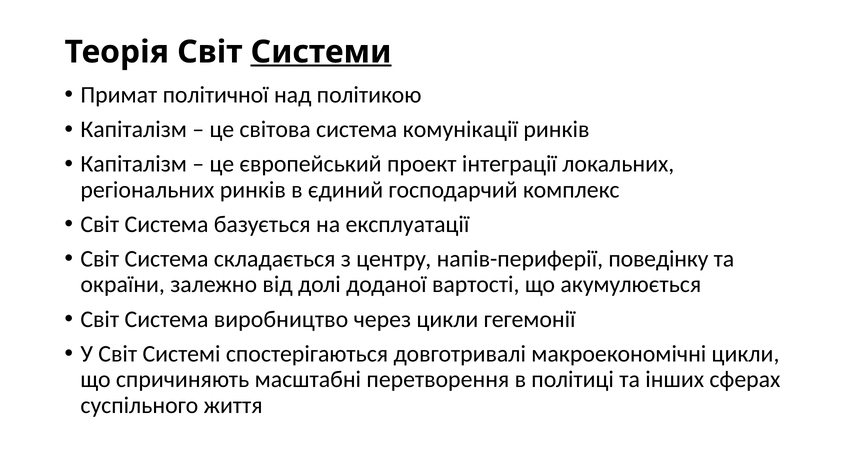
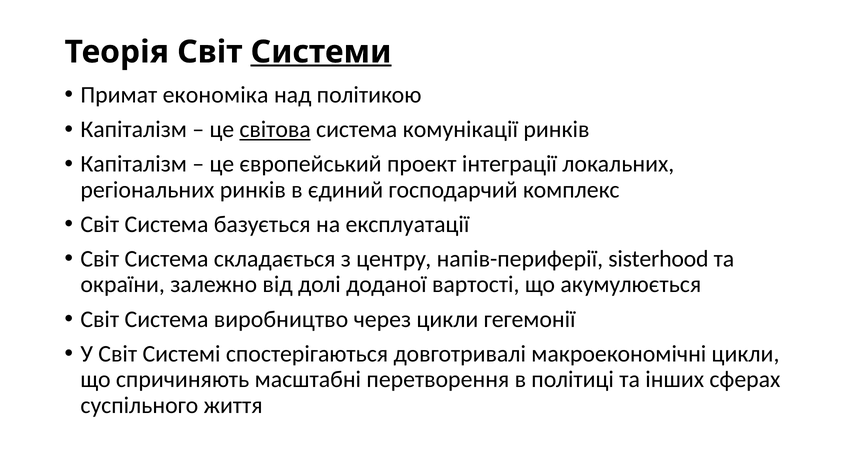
політичної: політичної -> економіка (216, 95)
світова underline: none -> present (275, 130)
поведінку: поведінку -> sisterhood (658, 259)
